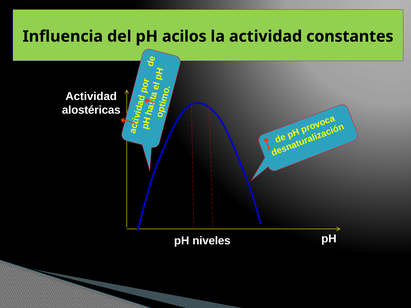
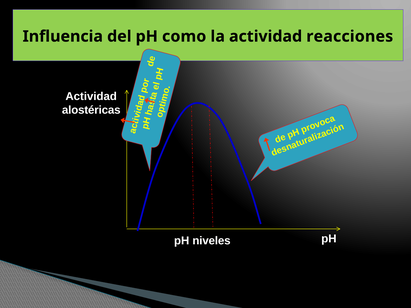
acilos: acilos -> como (184, 36)
constantes: constantes -> reacciones (350, 36)
